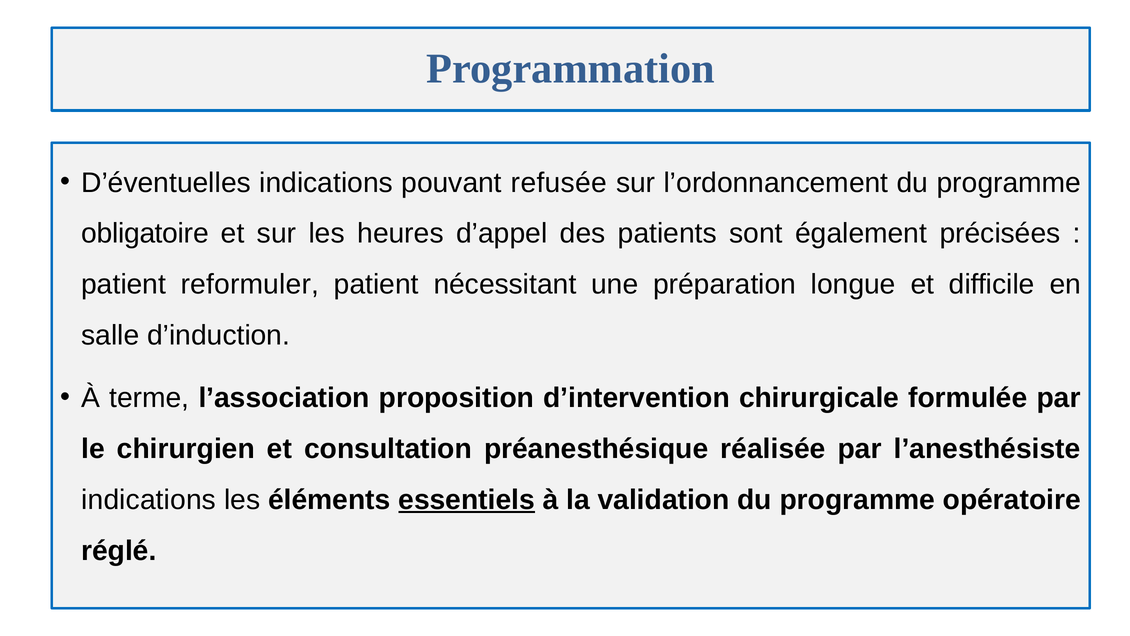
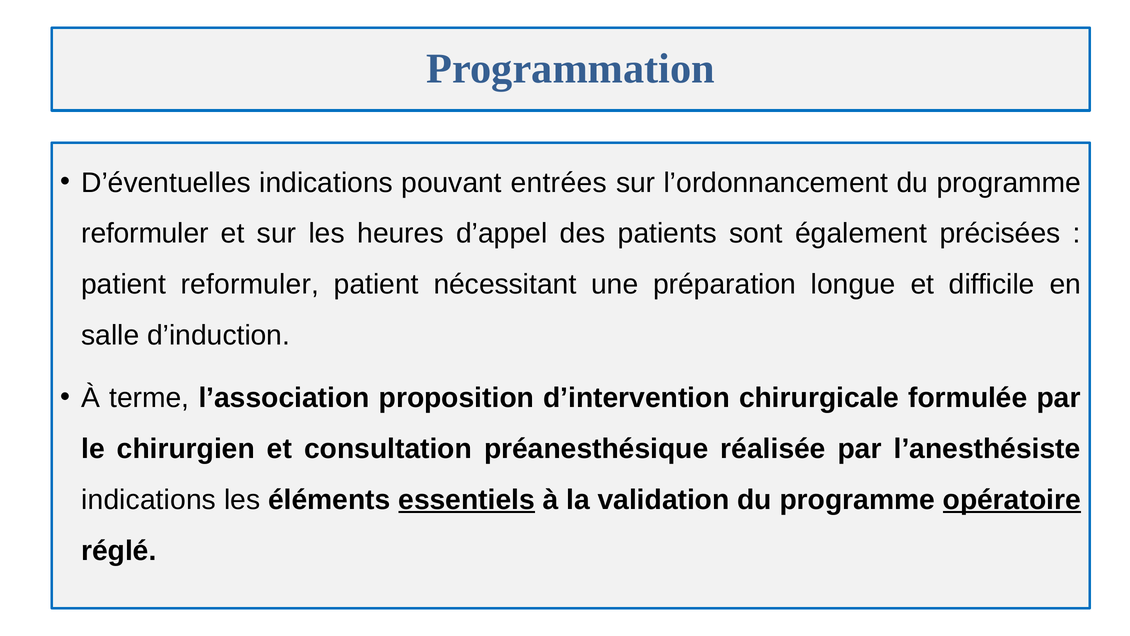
refusée: refusée -> entrées (559, 183)
obligatoire: obligatoire -> reformuler (145, 233)
opératoire underline: none -> present (1012, 500)
